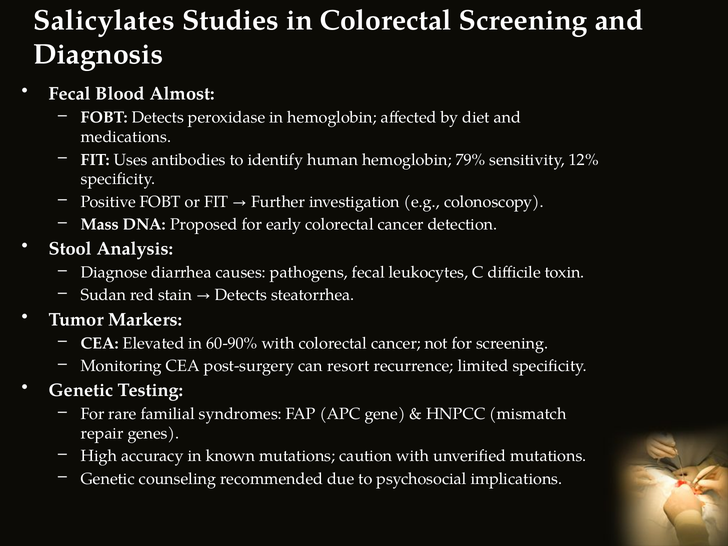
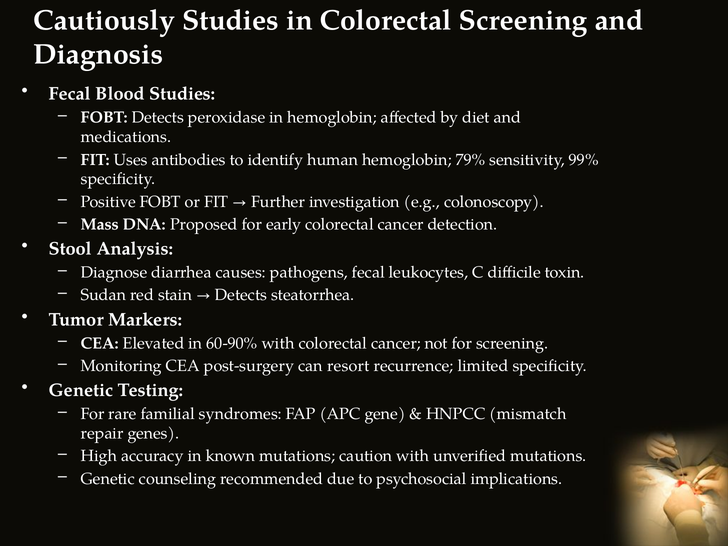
Salicylates: Salicylates -> Cautiously (104, 20)
Blood Almost: Almost -> Studies (182, 94)
12%: 12% -> 99% (584, 160)
